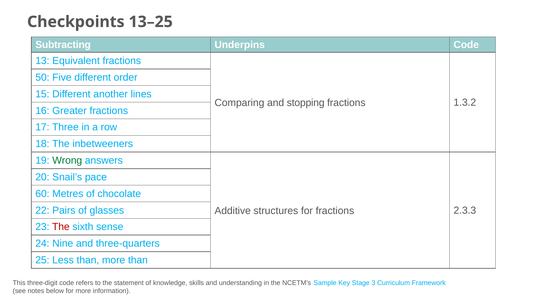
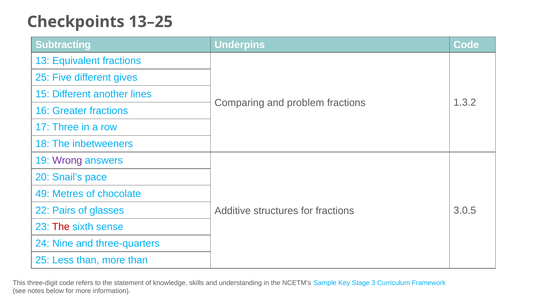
50: 50 -> 25 (42, 77)
order: order -> gives (126, 77)
stopping: stopping -> problem (306, 103)
Wrong colour: green -> purple (67, 160)
60: 60 -> 49 (42, 193)
2.3.3: 2.3.3 -> 3.0.5 (465, 210)
